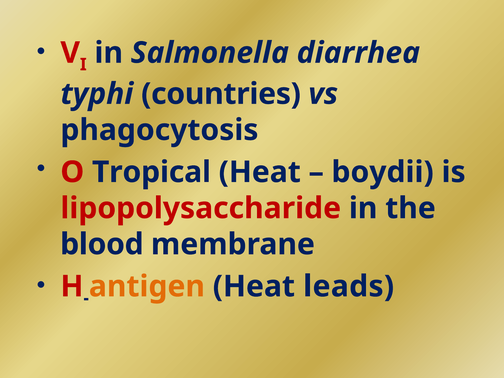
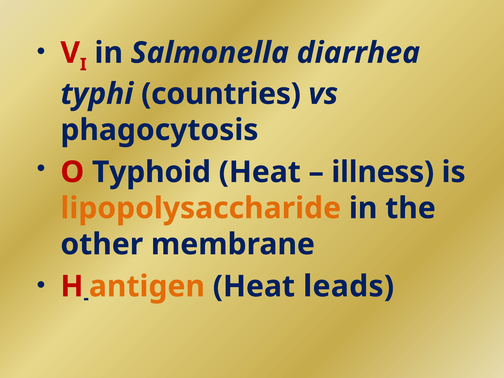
Tropical: Tropical -> Typhoid (152, 172)
boydii: boydii -> illness (383, 172)
lipopolysaccharide colour: red -> orange (201, 208)
blood: blood -> other (102, 244)
